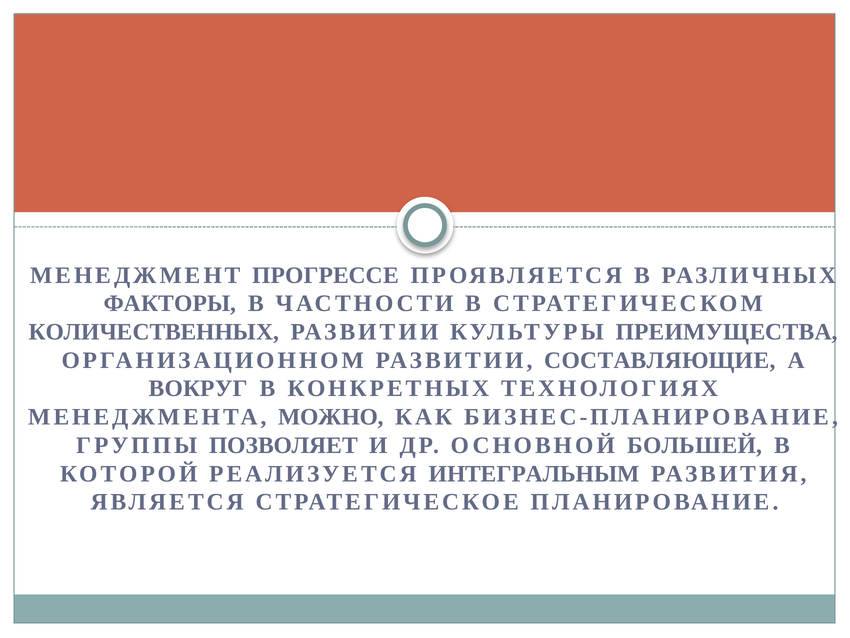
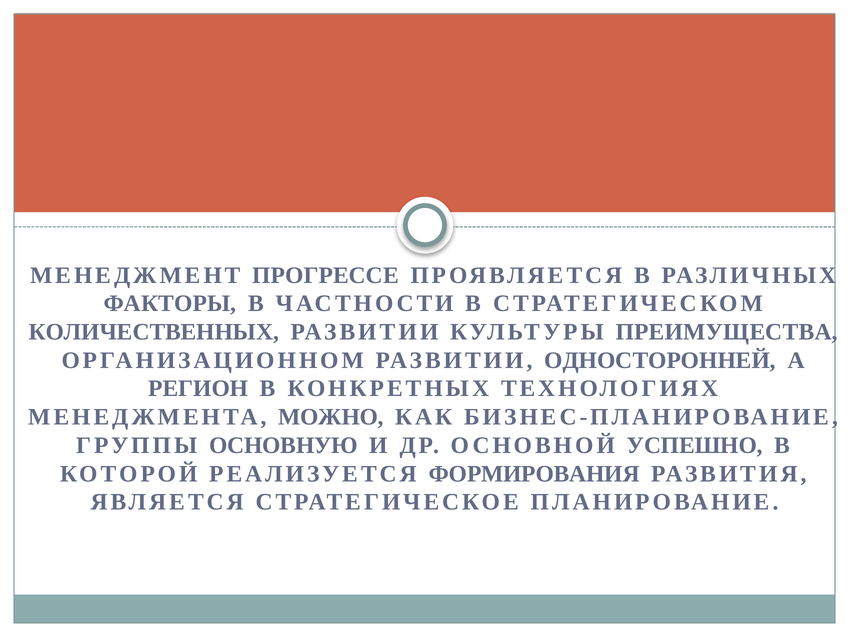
СОСТАВЛЯЮЩИЕ: СОСТАВЛЯЮЩИЕ -> ОДНОСТОРОННЕЙ (660, 360)
ВОКРУГ: ВОКРУГ -> РЕГИОН (198, 388)
ПОЗВОЛЯЕТ: ПОЗВОЛЯЕТ -> ОСНОВНУЮ (284, 445)
БОЛЬШЕЙ: БОЛЬШЕЙ -> УСПЕШНО (695, 445)
ИНТЕГРАЛЬНЫМ: ИНТЕГРАЛЬНЫМ -> ФОРМИРОВАНИЯ (534, 473)
